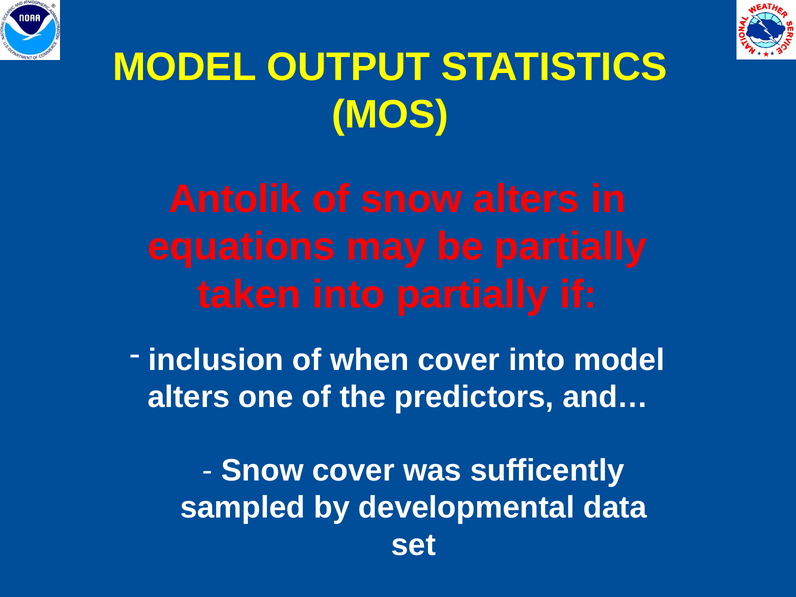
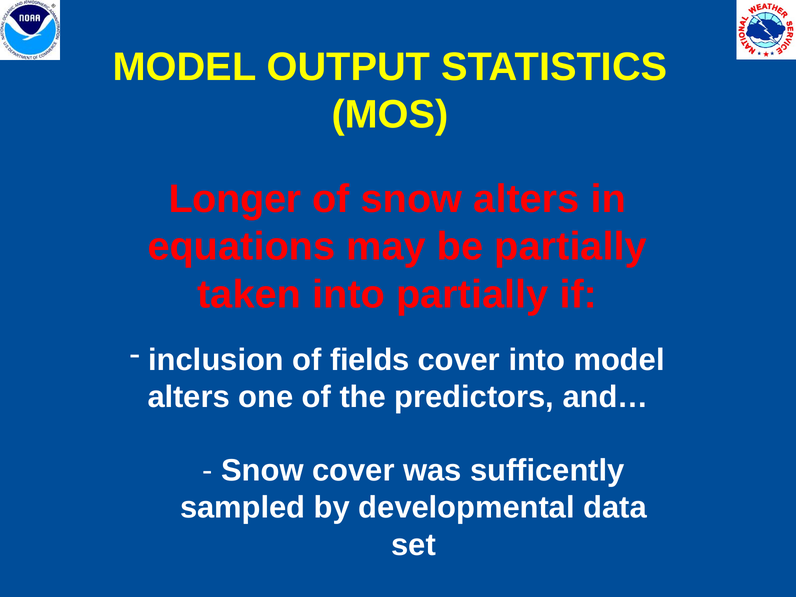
Antolik: Antolik -> Longer (235, 199)
when: when -> fields (370, 360)
